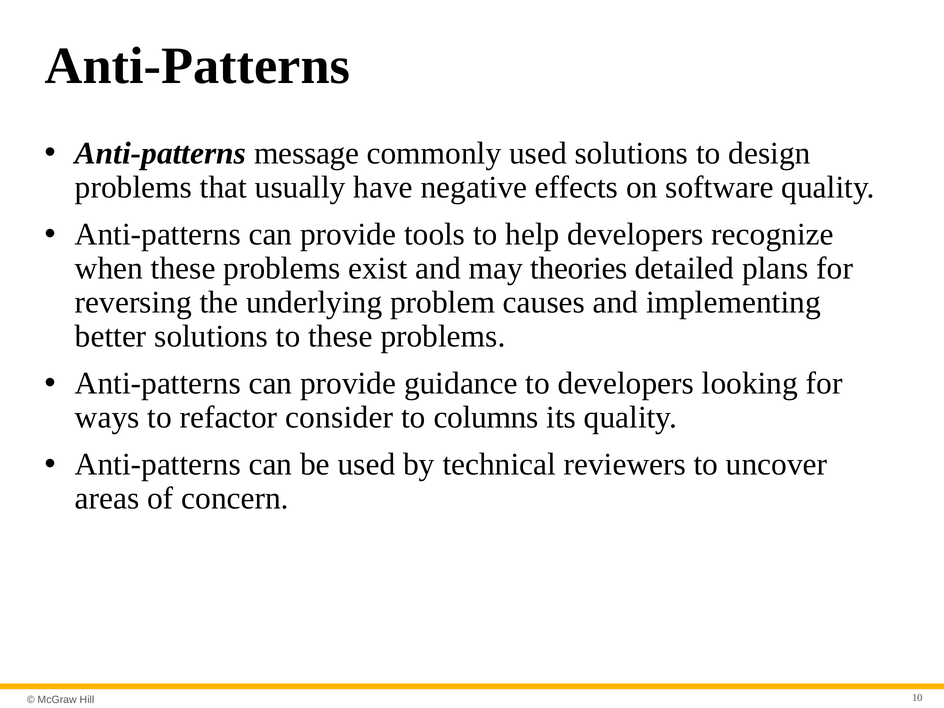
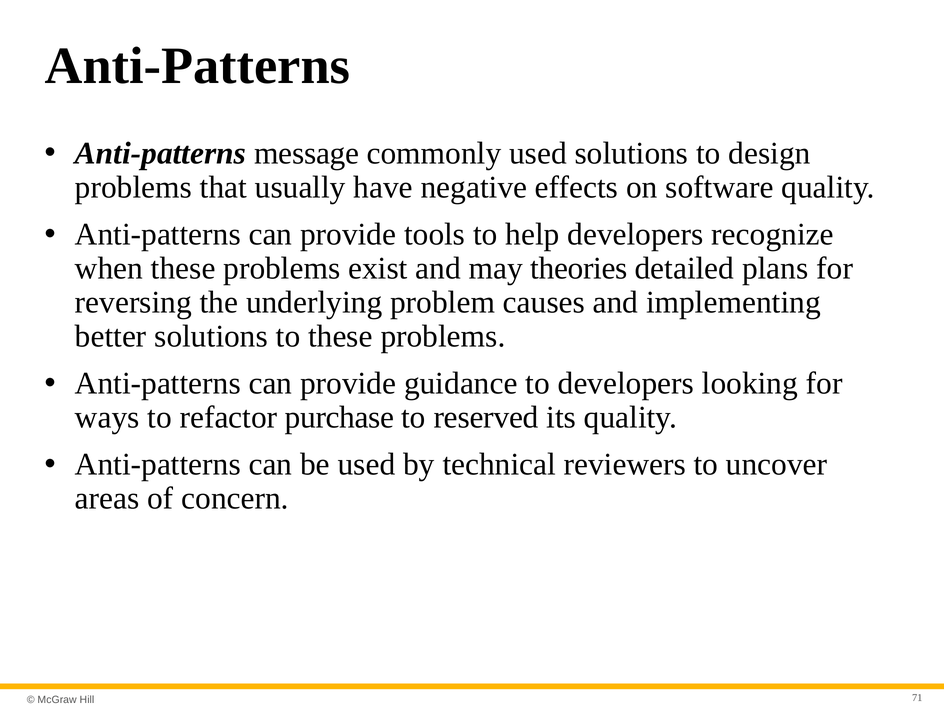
consider: consider -> purchase (339, 417)
columns: columns -> reserved (486, 417)
10: 10 -> 71 (917, 698)
